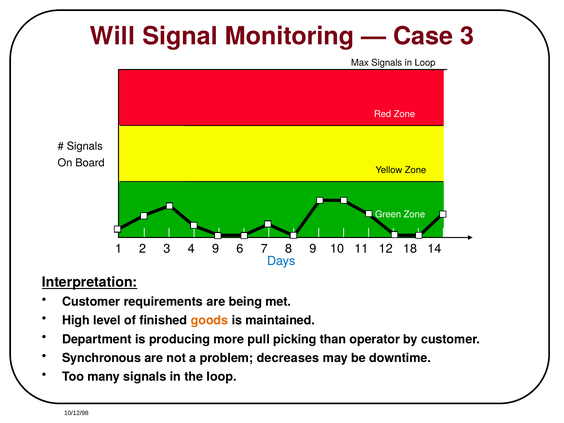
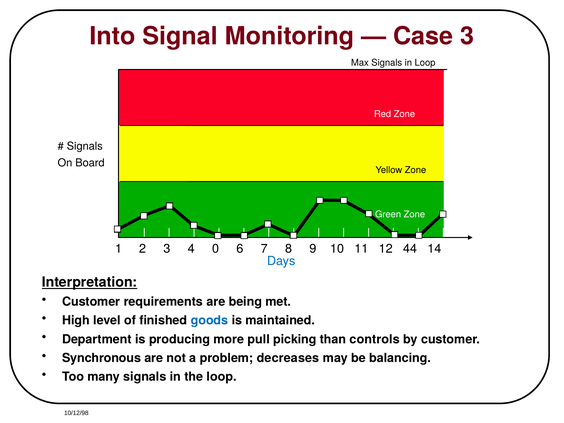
Will: Will -> Into (113, 36)
4 9: 9 -> 0 (216, 249)
18: 18 -> 44 (410, 249)
goods colour: orange -> blue (210, 320)
operator: operator -> controls (375, 339)
downtime: downtime -> balancing (400, 358)
